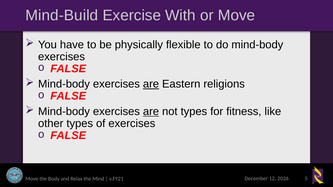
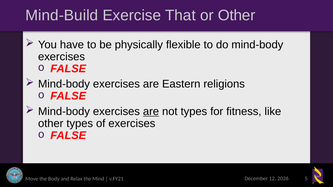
With: With -> That (180, 15)
or Move: Move -> Other (237, 15)
are underline: present -> none (151, 84)
